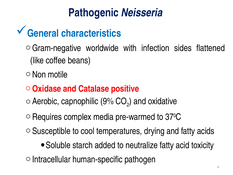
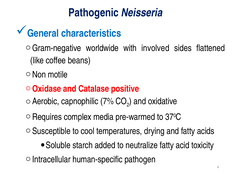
infection: infection -> involved (155, 48)
9%: 9% -> 7% (107, 101)
